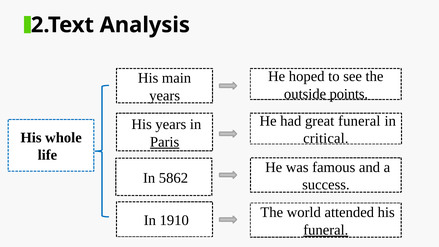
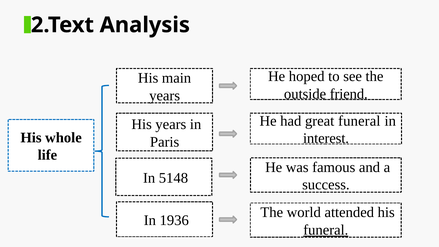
points: points -> friend (349, 94)
critical: critical -> interest (326, 138)
Paris underline: present -> none (165, 142)
5862: 5862 -> 5148 (173, 178)
1910: 1910 -> 1936 (174, 220)
